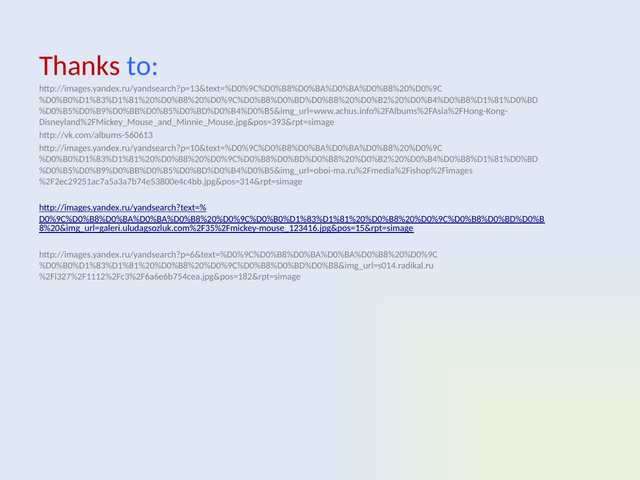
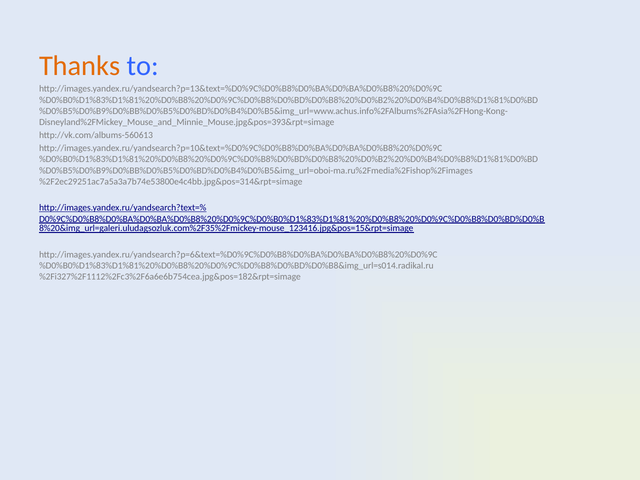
Thanks colour: red -> orange (80, 66)
